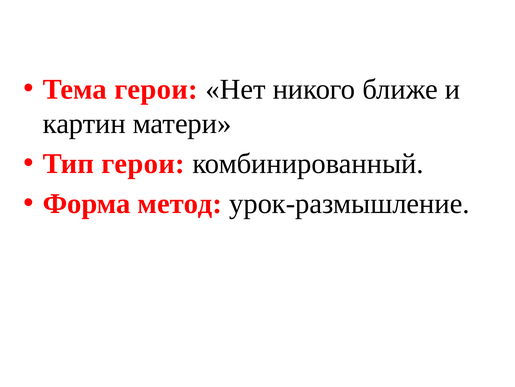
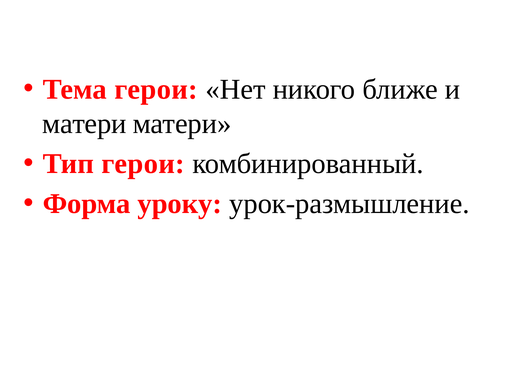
картин: картин -> матери (84, 123)
метод: метод -> уроку (180, 203)
